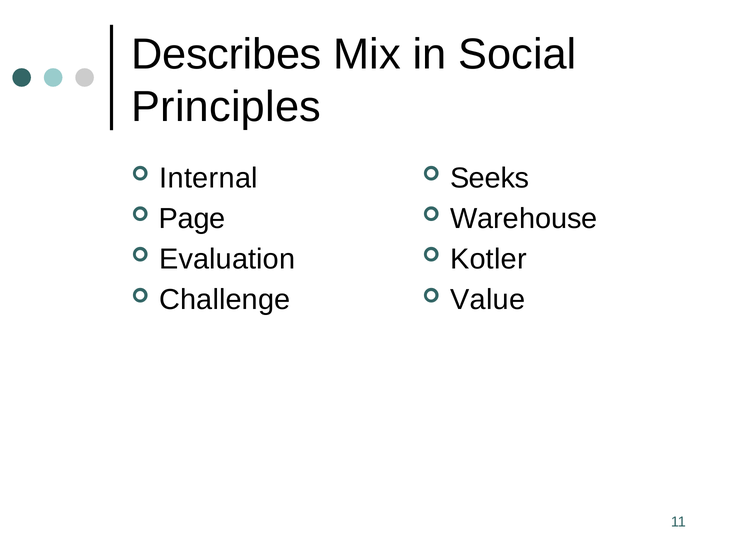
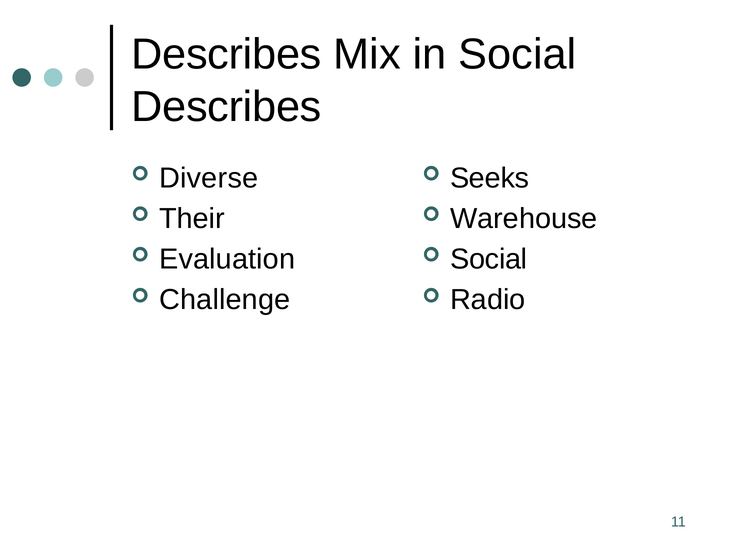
Principles: Principles -> Describes (226, 107)
Internal: Internal -> Diverse (209, 178)
Page: Page -> Their (192, 218)
Kotler: Kotler -> Social (489, 259)
Value: Value -> Radio (488, 299)
